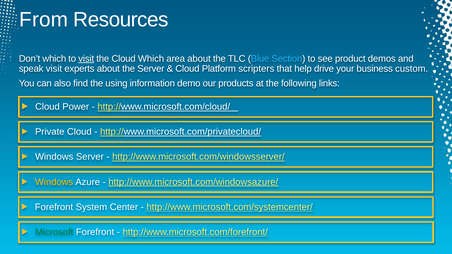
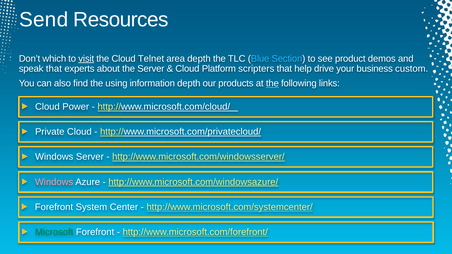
From: From -> Send (44, 20)
Cloud Which: Which -> Telnet (151, 59)
area about: about -> depth (199, 59)
speak visit: visit -> that (54, 69)
information demo: demo -> depth (189, 84)
the underline: none -> present (272, 84)
Windows colour: yellow -> pink (54, 182)
